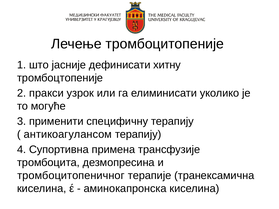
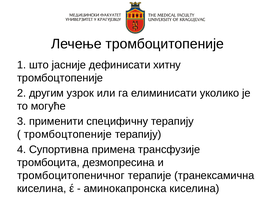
пракси: пракси -> другим (46, 93)
антикоагулансом: антикоагулансом -> тромбоцтопеније (68, 134)
